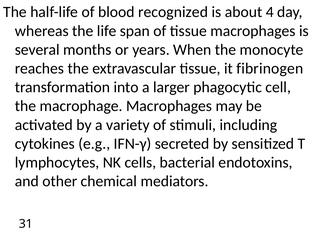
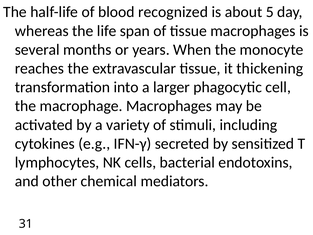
4: 4 -> 5 (270, 12)
fibrinogen: fibrinogen -> thickening (270, 68)
